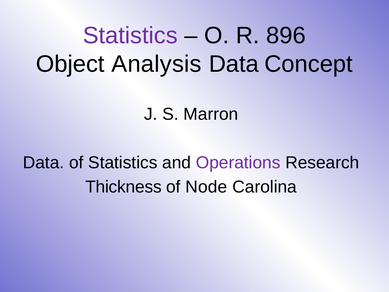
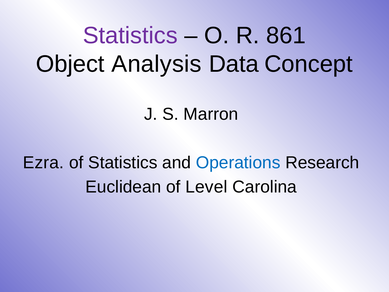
896: 896 -> 861 (286, 35)
Data: Data -> Ezra (43, 162)
Operations colour: purple -> blue (238, 162)
Thickness: Thickness -> Euclidean (123, 187)
Node: Node -> Level (206, 187)
